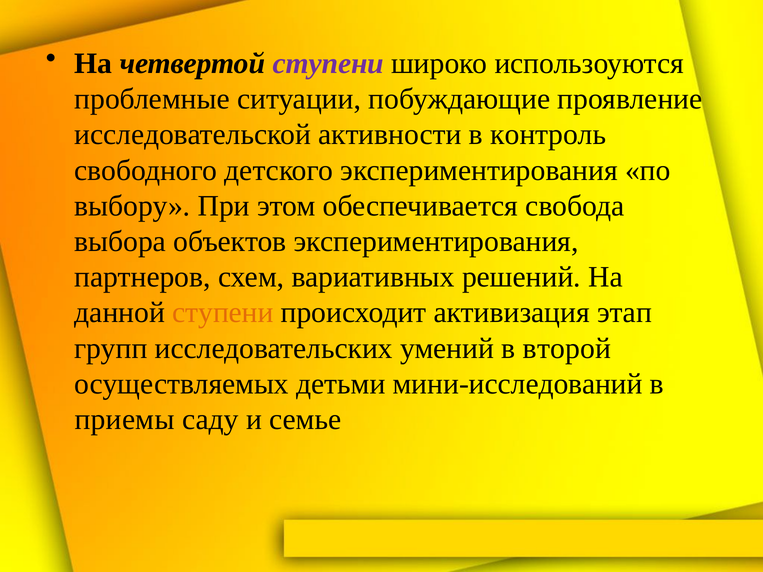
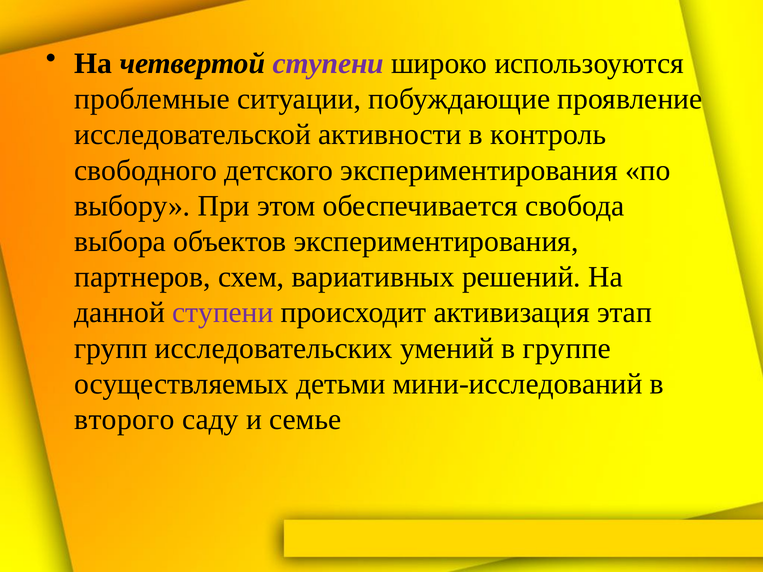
ступени colour: orange -> purple (223, 313)
второй: второй -> группе (567, 348)
приемы: приемы -> второго (124, 420)
